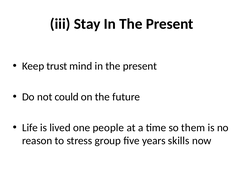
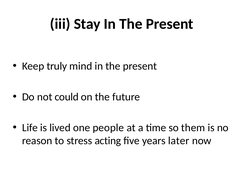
trust: trust -> truly (57, 66)
group: group -> acting (108, 141)
skills: skills -> later (179, 141)
